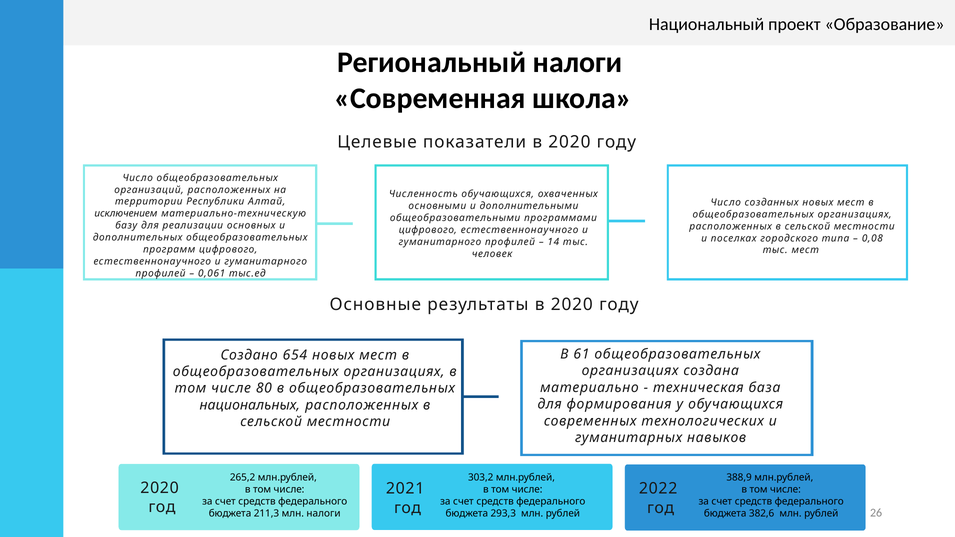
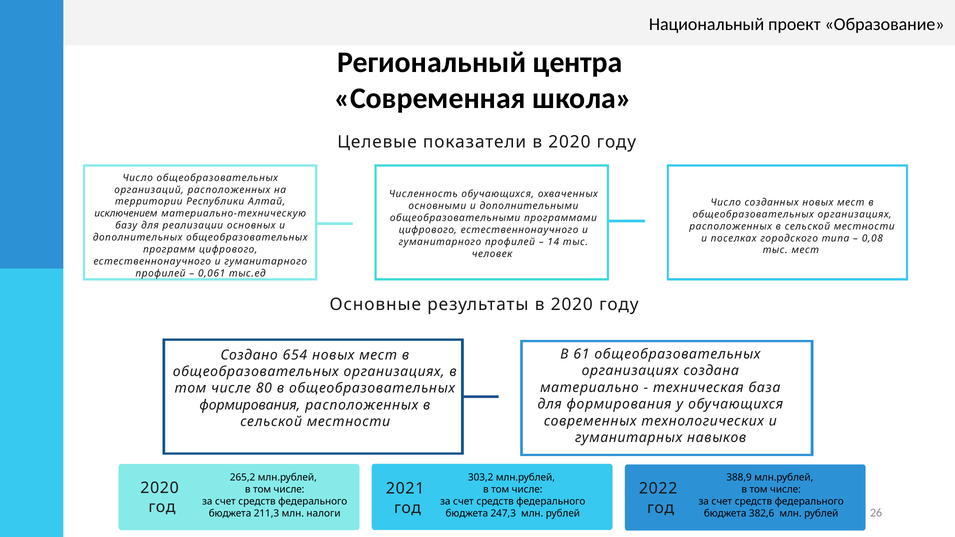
Региональный налоги: налоги -> центра (578, 63)
национальных: национальных -> формирования (250, 405)
293,3: 293,3 -> 247,3 (503, 514)
